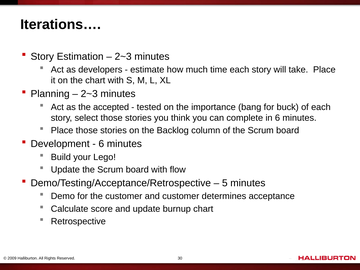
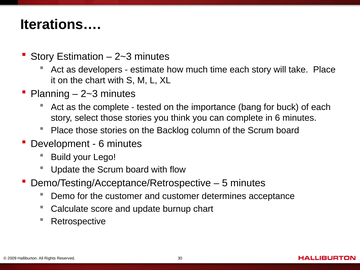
the accepted: accepted -> complete (111, 107)
